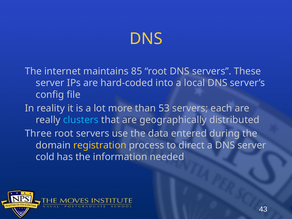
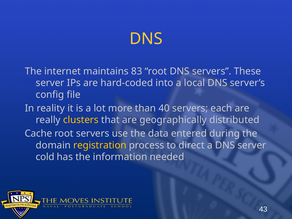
85: 85 -> 83 (137, 71)
53: 53 -> 40 (164, 108)
clusters colour: light blue -> yellow (81, 120)
Three: Three -> Cache (38, 134)
